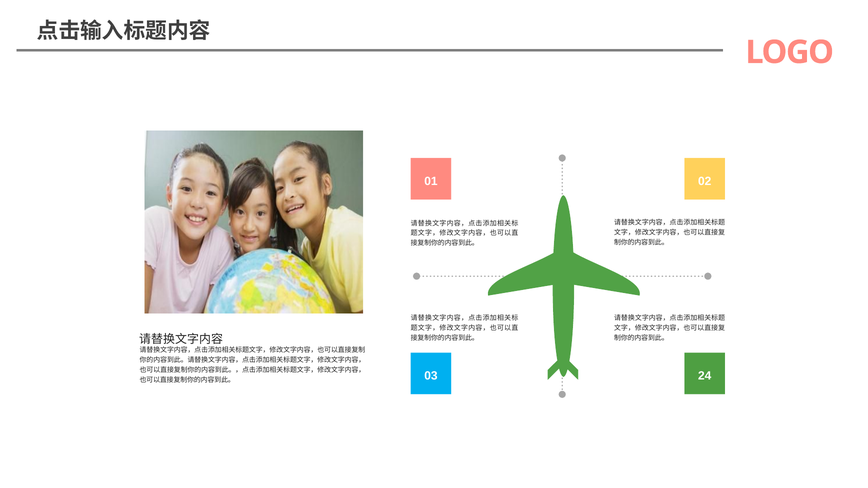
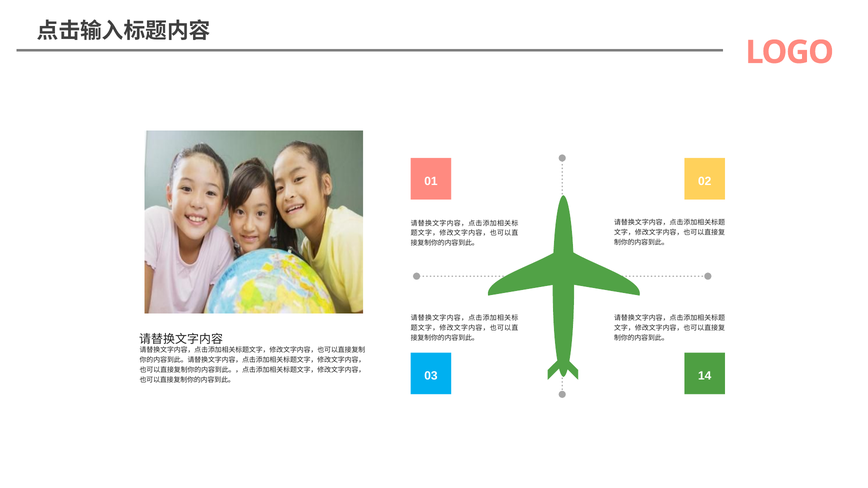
24: 24 -> 14 (705, 376)
